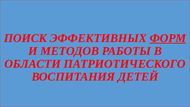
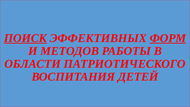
ПОИСК underline: none -> present (25, 38)
